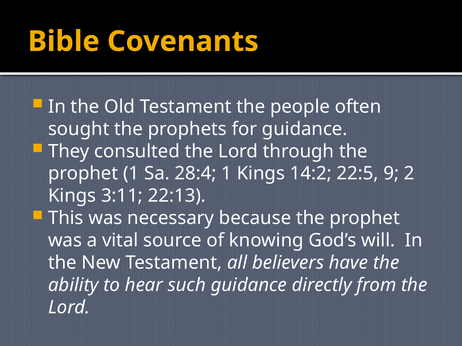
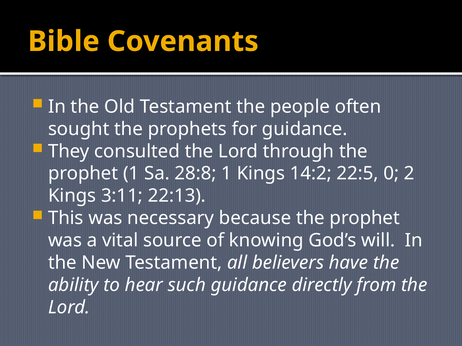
28:4: 28:4 -> 28:8 (196, 174)
9: 9 -> 0 (391, 174)
